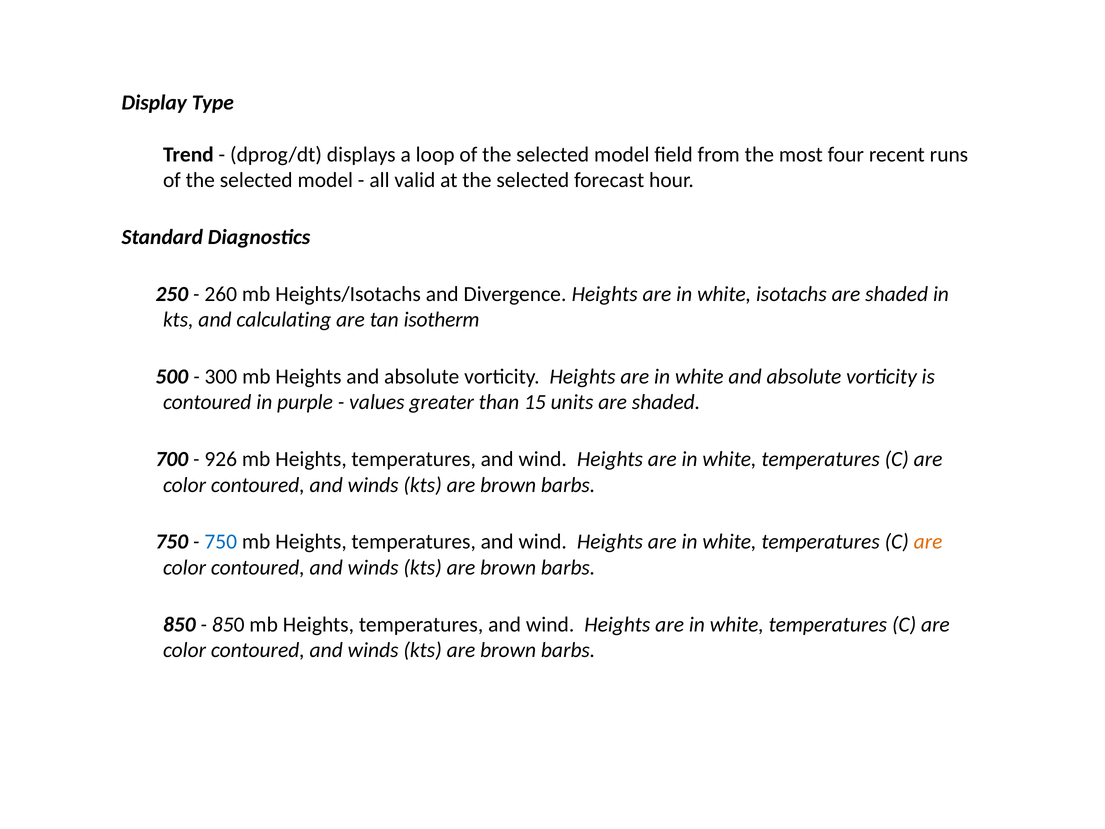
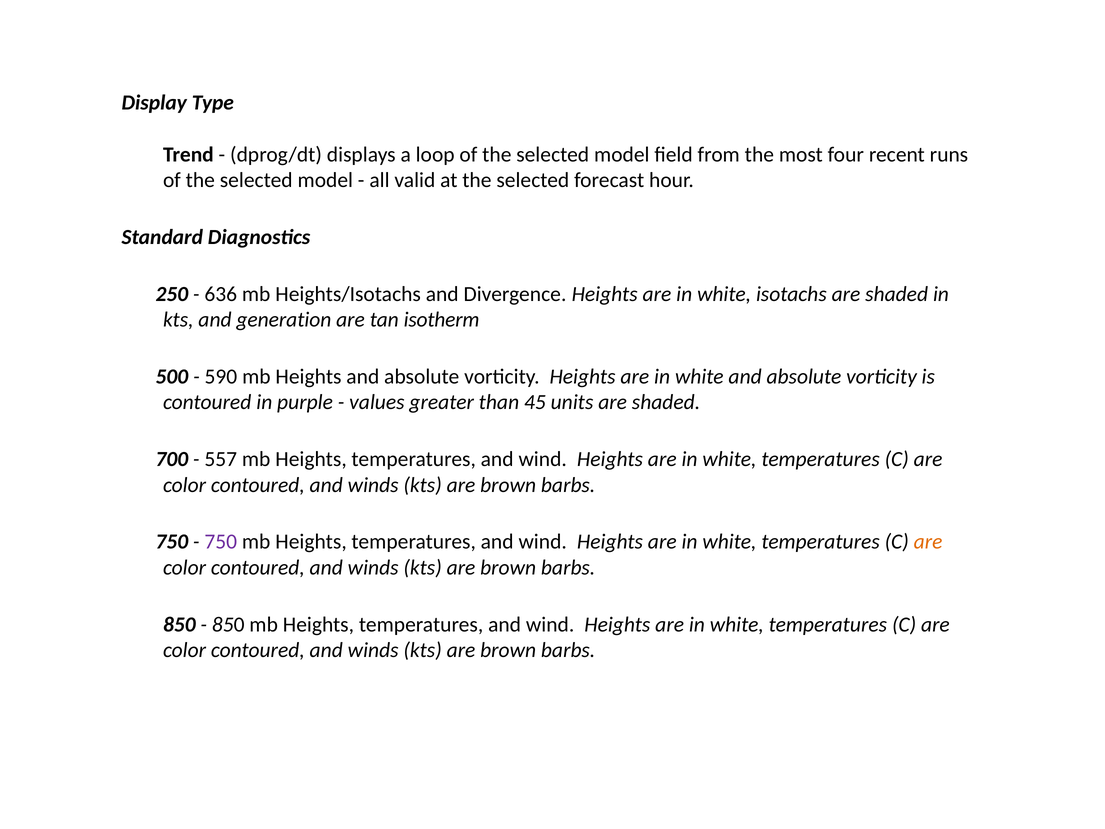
260: 260 -> 636 (221, 294)
calculating: calculating -> generation (284, 320)
300: 300 -> 590 (221, 376)
15: 15 -> 45 (535, 402)
926: 926 -> 557 (221, 459)
750 colour: blue -> purple (221, 542)
